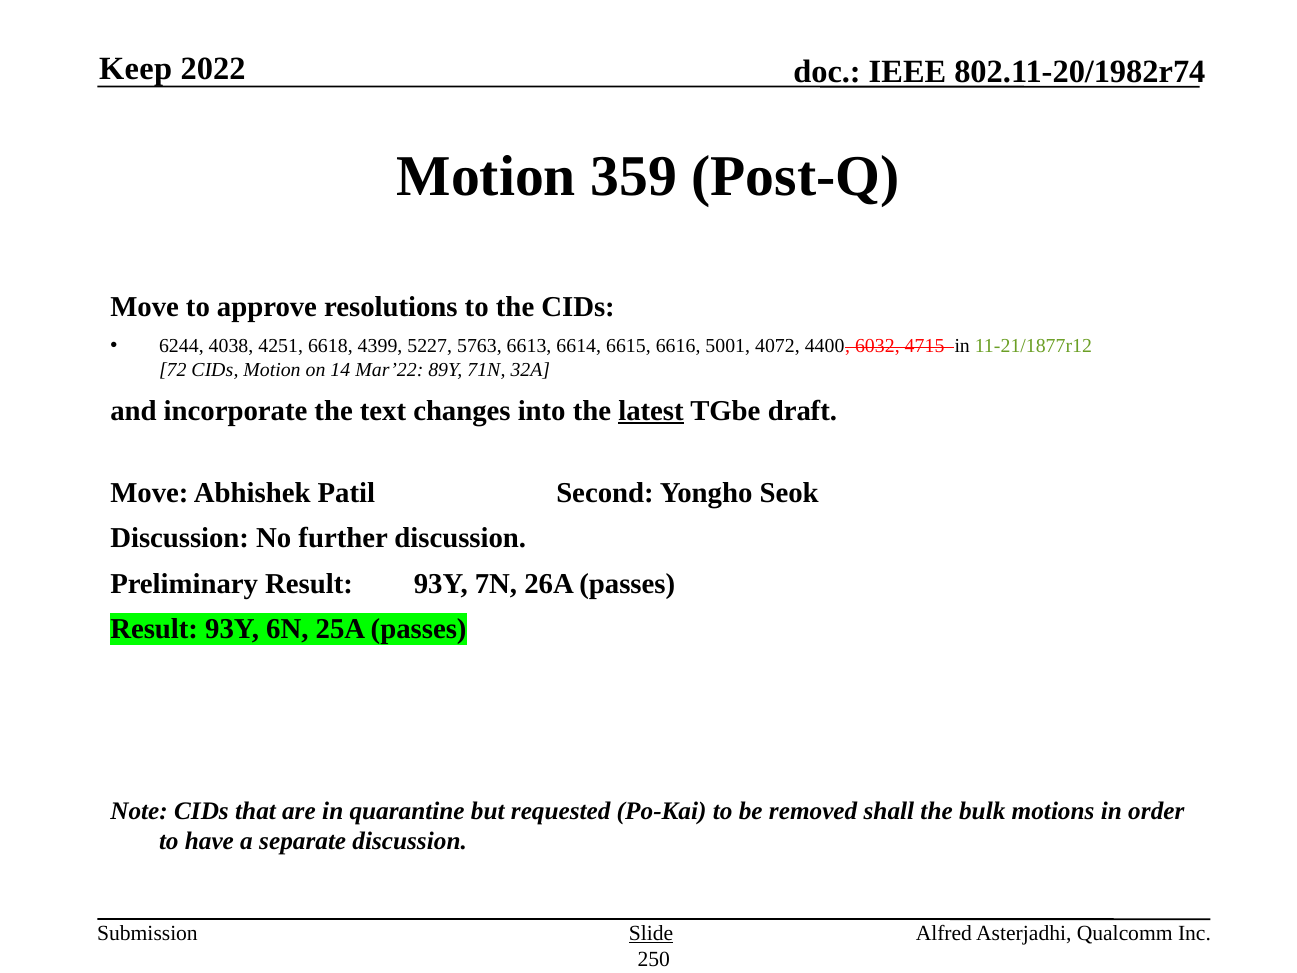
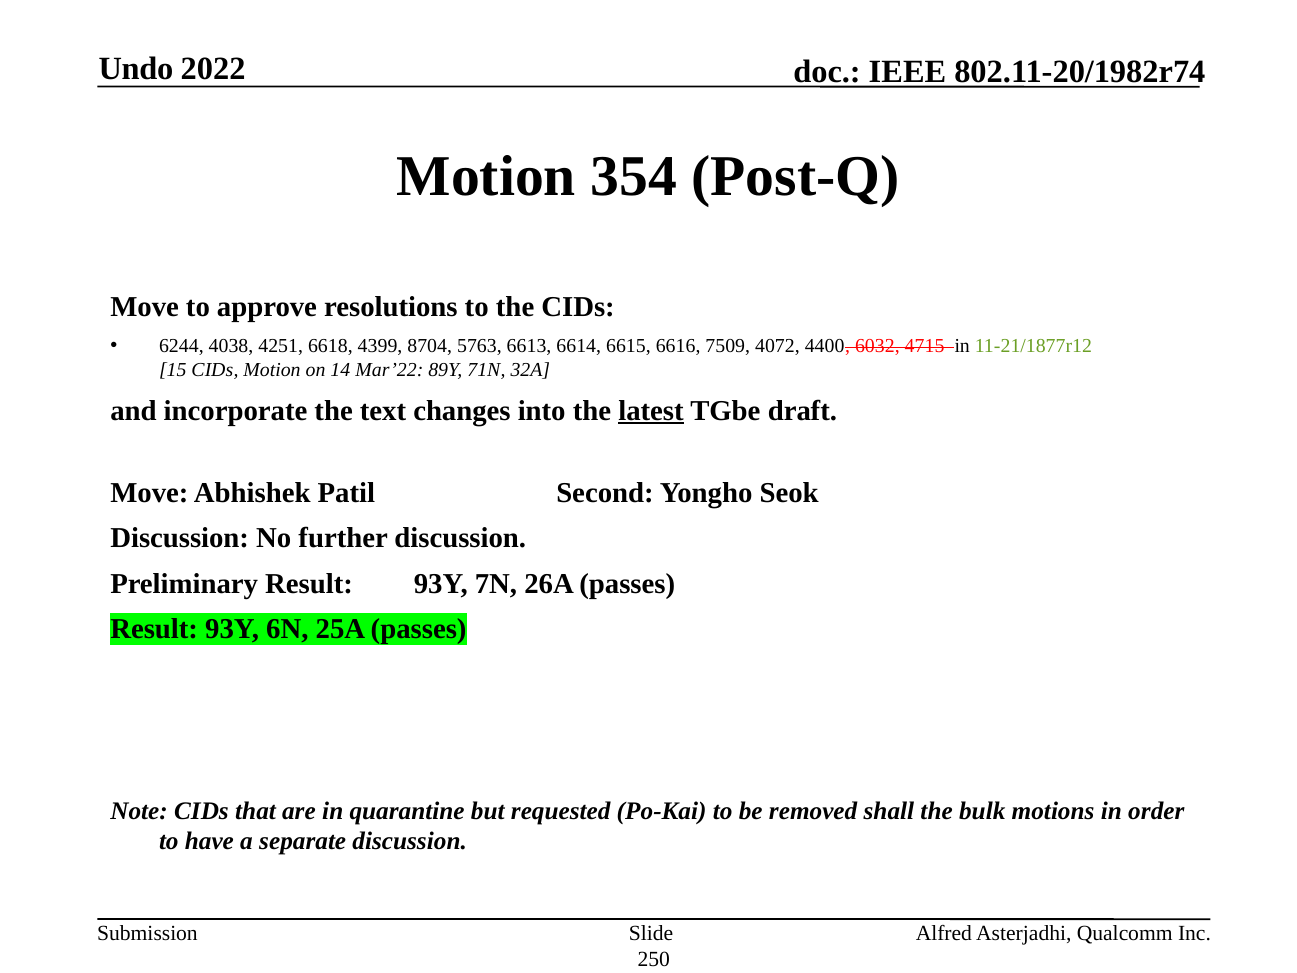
Keep: Keep -> Undo (136, 69)
359: 359 -> 354 (634, 177)
5227: 5227 -> 8704 (430, 346)
5001: 5001 -> 7509 (728, 346)
72: 72 -> 15 (173, 370)
Slide underline: present -> none (651, 933)
